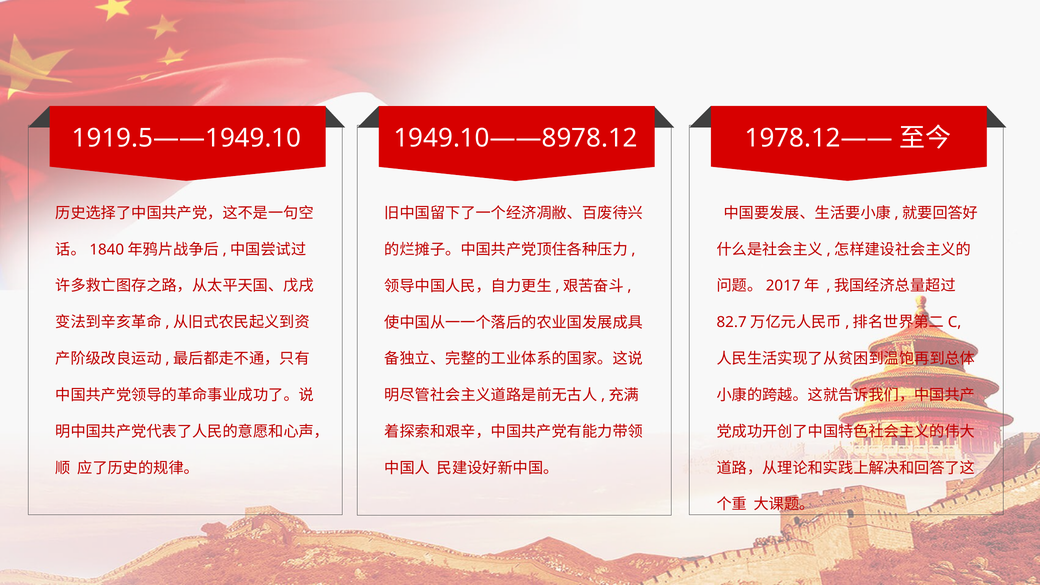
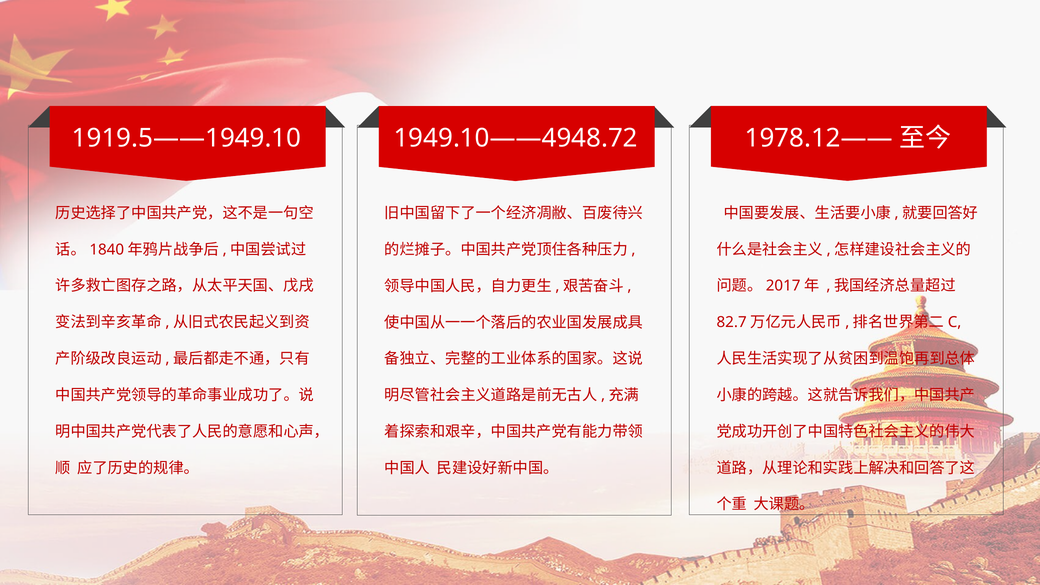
1949.10——8978.12: 1949.10——8978.12 -> 1949.10——4948.72 (516, 138)
